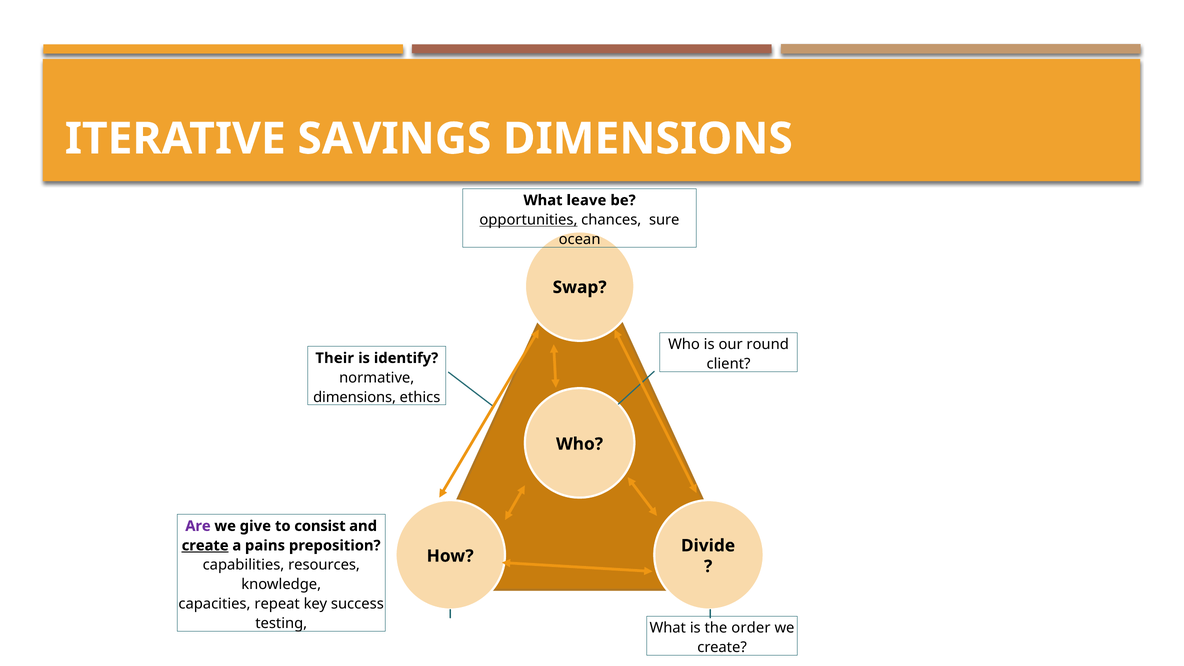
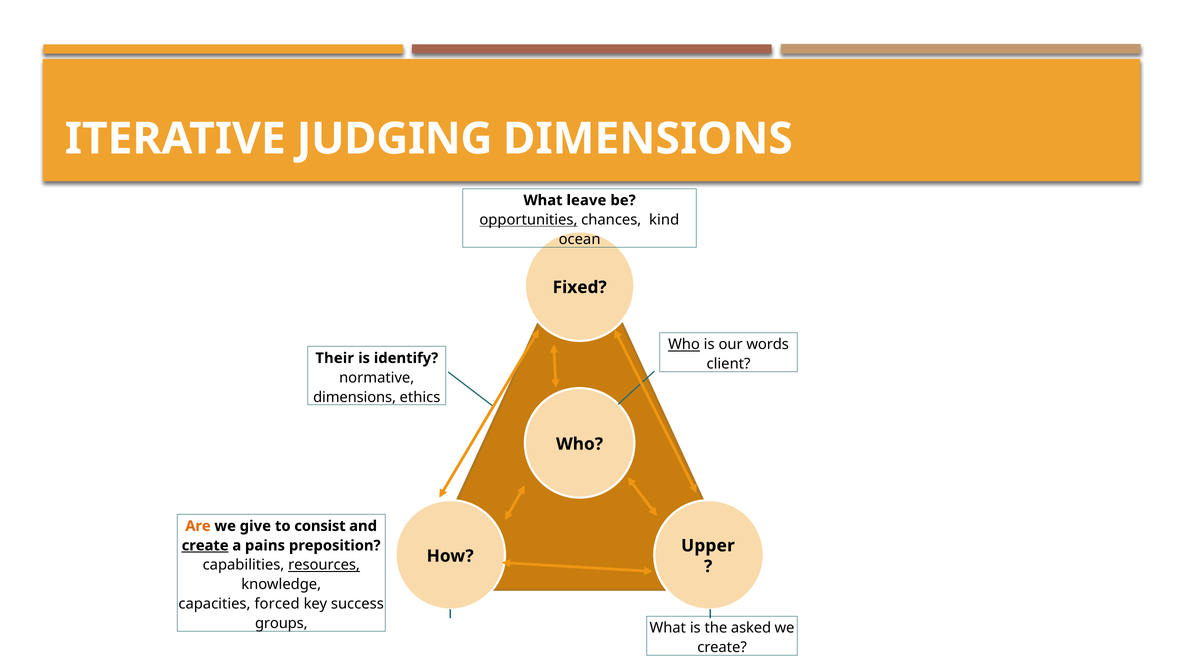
SAVINGS: SAVINGS -> JUDGING (395, 139)
sure: sure -> kind (664, 220)
Swap: Swap -> Fixed (580, 287)
Who underline: none -> present (684, 345)
round: round -> words (768, 345)
Are colour: purple -> orange (198, 526)
Divide: Divide -> Upper (708, 546)
resources underline: none -> present (324, 565)
repeat: repeat -> forced (277, 604)
testing: testing -> groups (281, 624)
order: order -> asked (751, 628)
